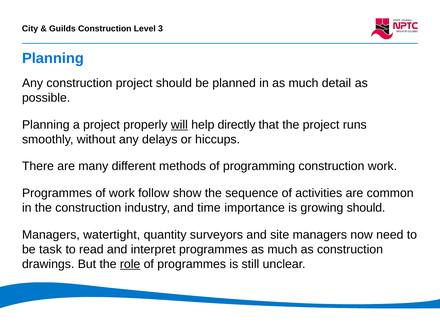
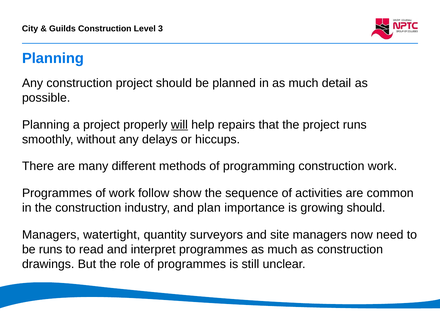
directly: directly -> repairs (236, 125)
time: time -> plan (209, 208)
be task: task -> runs (51, 249)
role underline: present -> none (130, 264)
